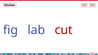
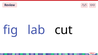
cut colour: red -> black (64, 30)
